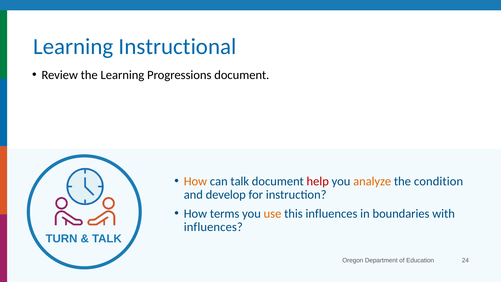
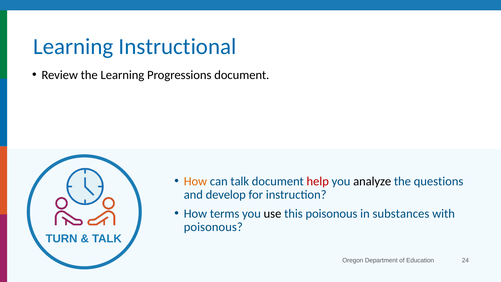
analyze colour: orange -> black (372, 181)
condition: condition -> questions (439, 181)
use colour: orange -> black (272, 213)
this influences: influences -> poisonous (332, 213)
boundaries: boundaries -> substances (401, 213)
influences: influences -> poisonous (213, 227)
